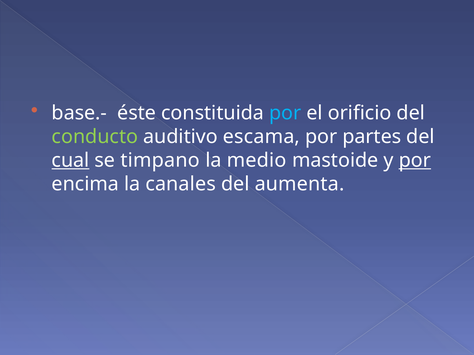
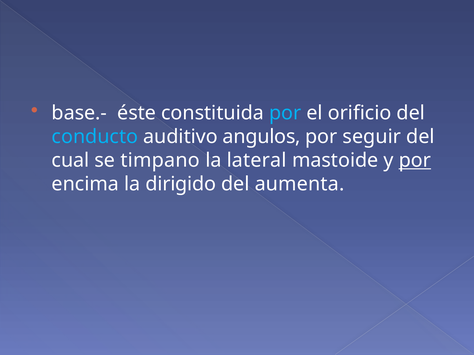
conducto colour: light green -> light blue (95, 137)
escama: escama -> angulos (262, 137)
partes: partes -> seguir (372, 137)
cual underline: present -> none (71, 161)
medio: medio -> lateral (257, 161)
canales: canales -> dirigido (181, 184)
